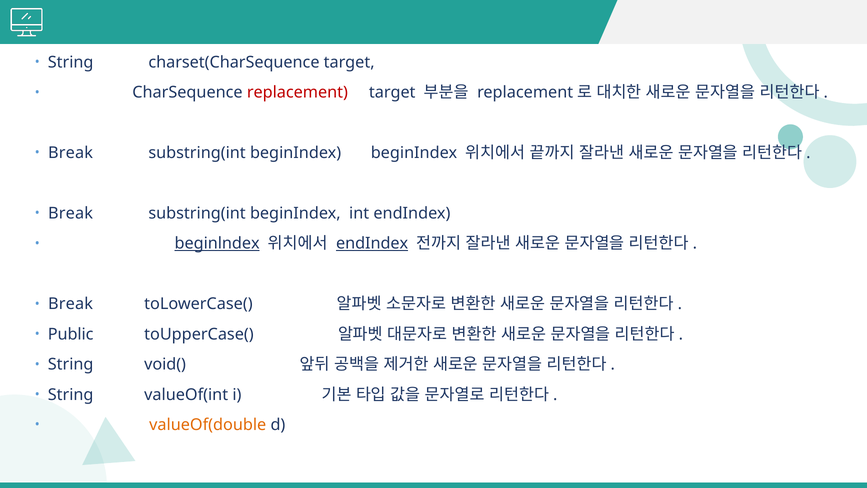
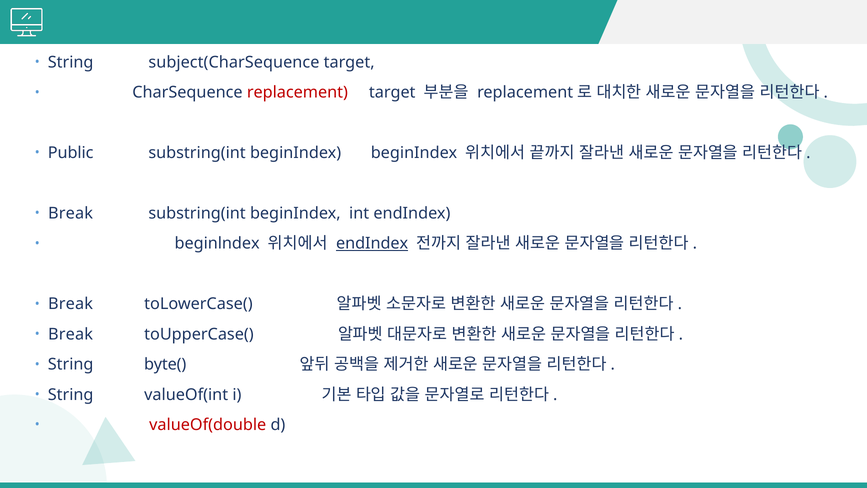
charset(CharSequence: charset(CharSequence -> subject(CharSequence (234, 62)
Break: Break -> Public (71, 153)
beginlndex underline: present -> none (217, 243)
Public: Public -> Break (71, 334)
void(: void( -> byte( (165, 364)
valueOf(double colour: orange -> red (208, 425)
